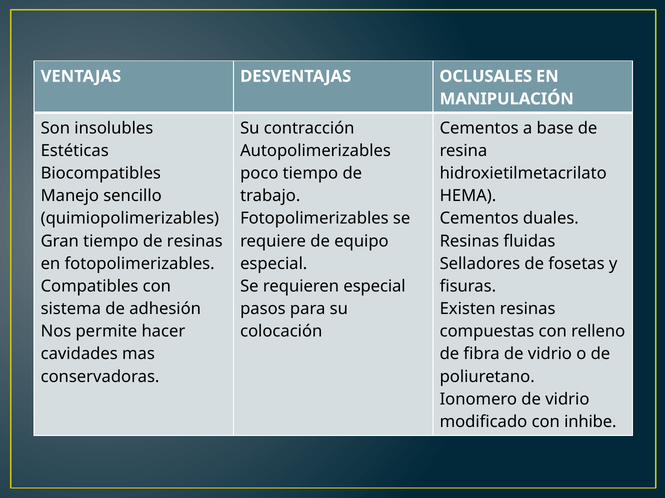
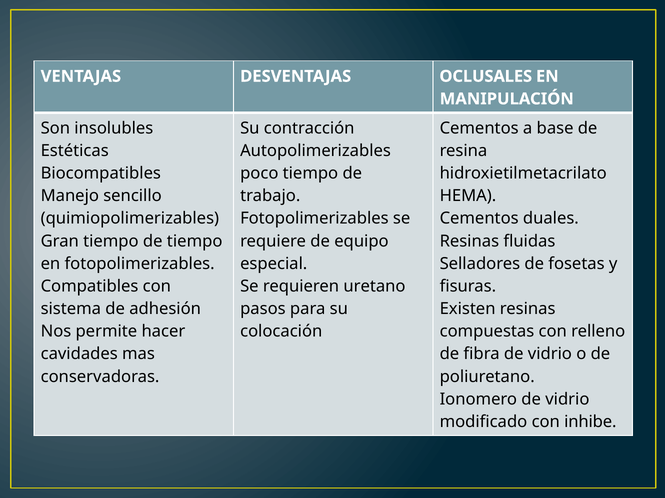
de resinas: resinas -> tiempo (195, 241)
requieren especial: especial -> uretano (375, 287)
